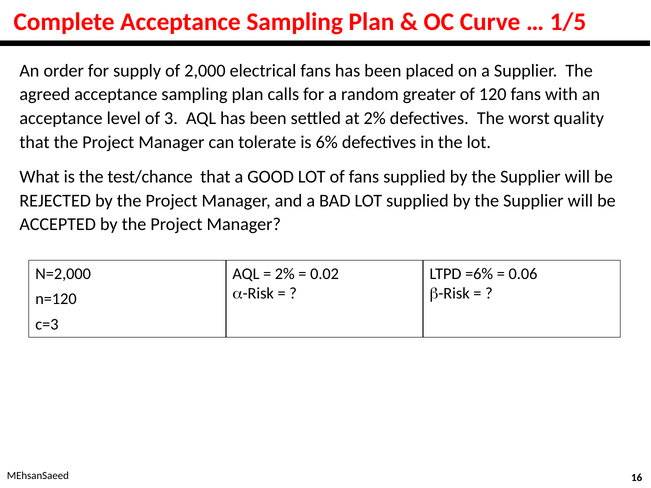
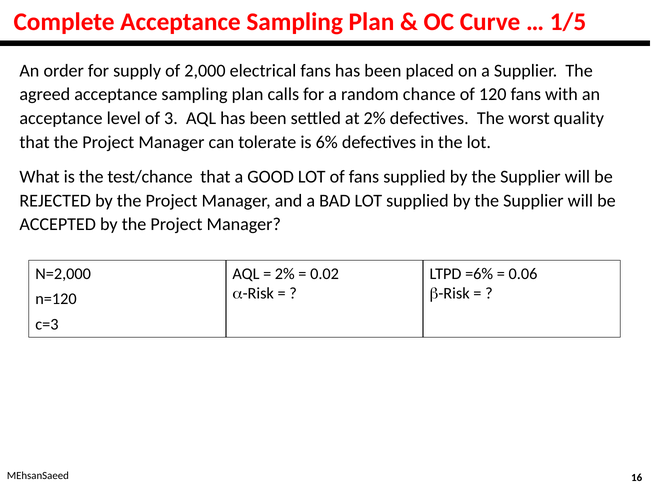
greater: greater -> chance (429, 94)
